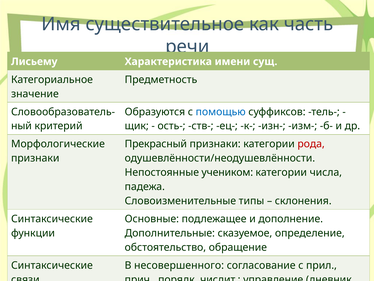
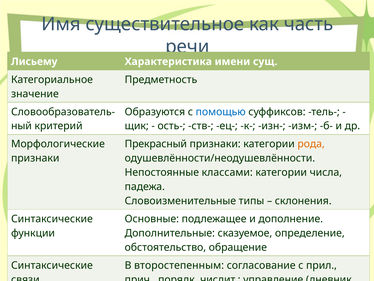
рода colour: red -> orange (311, 144)
учеником: учеником -> классами (227, 172)
несовершенного: несовершенного -> второстепенным (179, 265)
